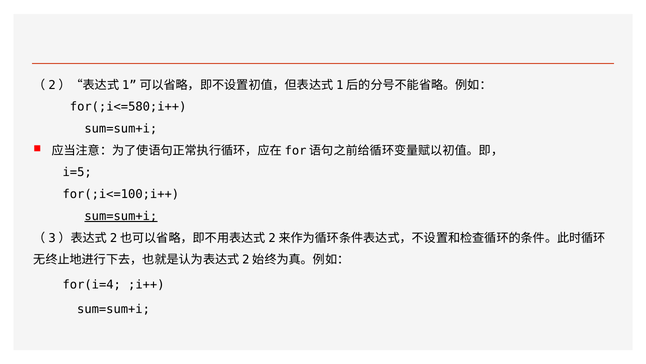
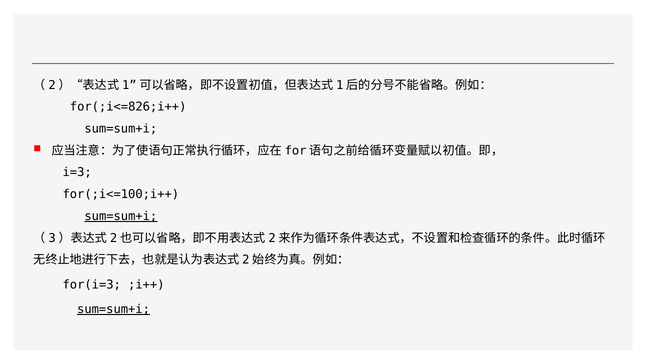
for(;i<=580;i++: for(;i<=580;i++ -> for(;i<=826;i++ (128, 107)
i=5: i=5 -> i=3 (77, 172)
for(i=4: for(i=4 -> for(i=3 (92, 284)
sum=sum+i underline: none -> present (114, 309)
